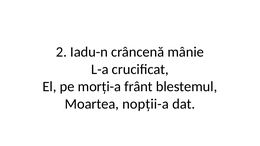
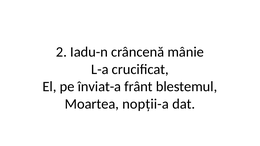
morți-a: morți-a -> înviat-a (99, 87)
